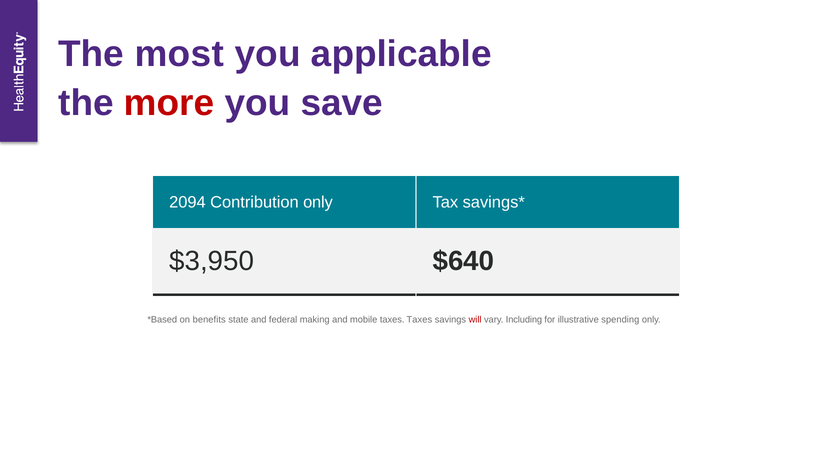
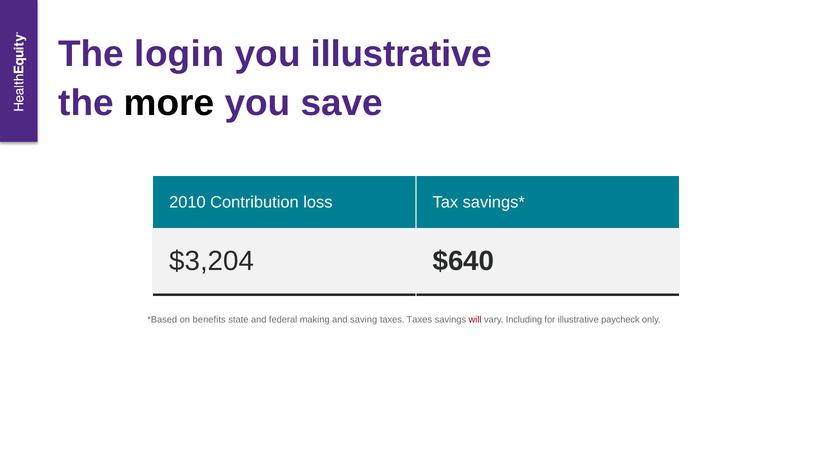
most: most -> login (179, 54)
you applicable: applicable -> illustrative (401, 54)
more colour: red -> black (169, 103)
2094: 2094 -> 2010 (187, 202)
Contribution only: only -> loss (318, 202)
$3,950: $3,950 -> $3,204 (212, 261)
mobile: mobile -> saving (364, 320)
spending: spending -> paycheck (620, 320)
